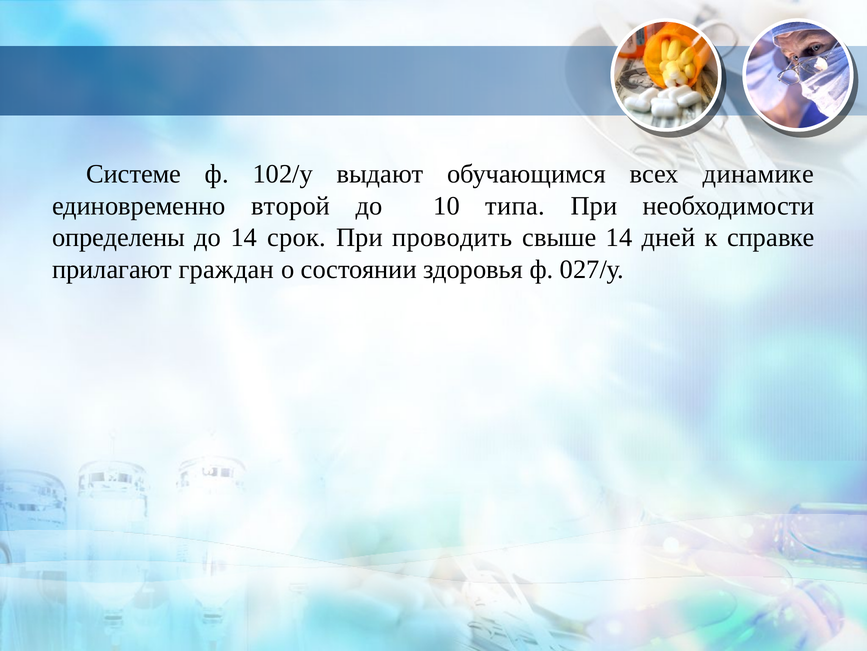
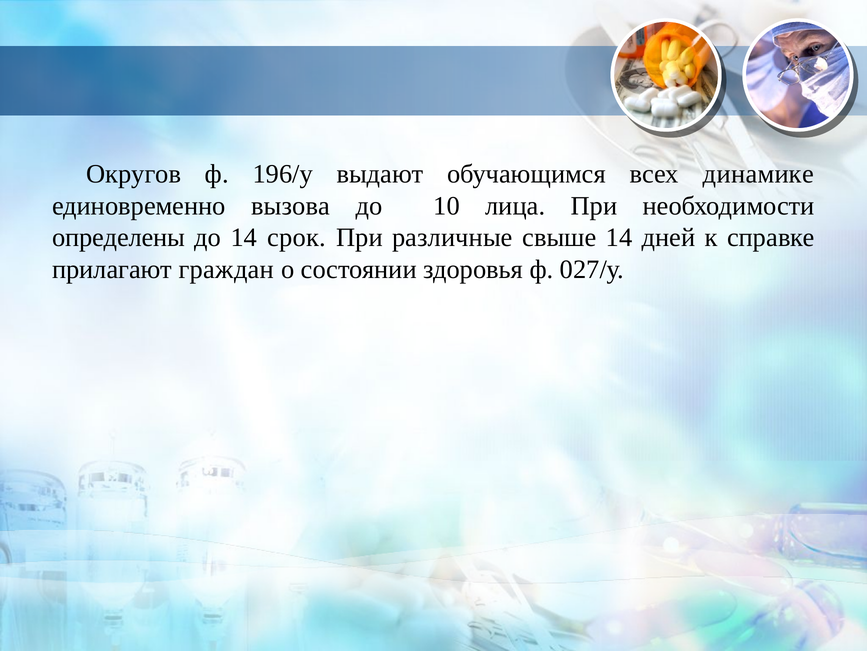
Системе: Системе -> Округов (134, 174)
102/у: 102/у -> 196/у (283, 174)
второй: второй -> вызова (291, 206)
типа: типа -> лица (515, 206)
проводить: проводить -> различные (452, 237)
